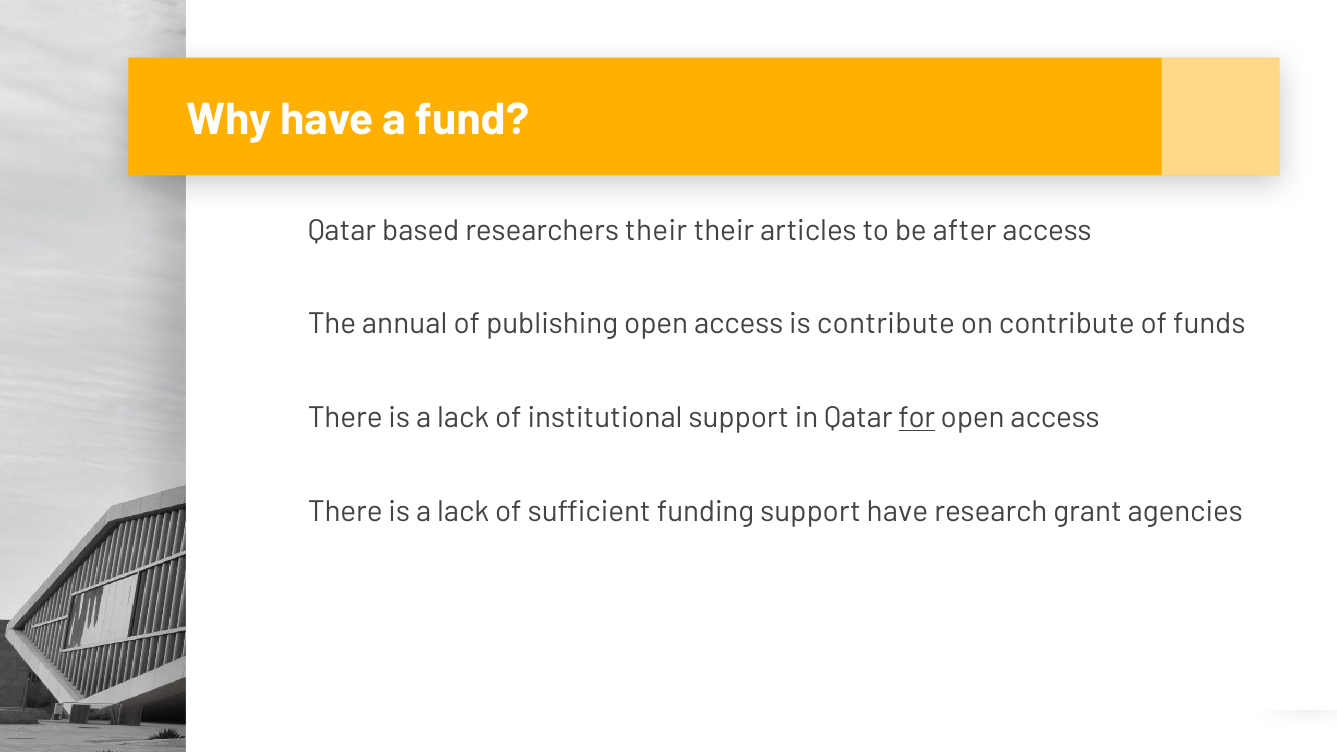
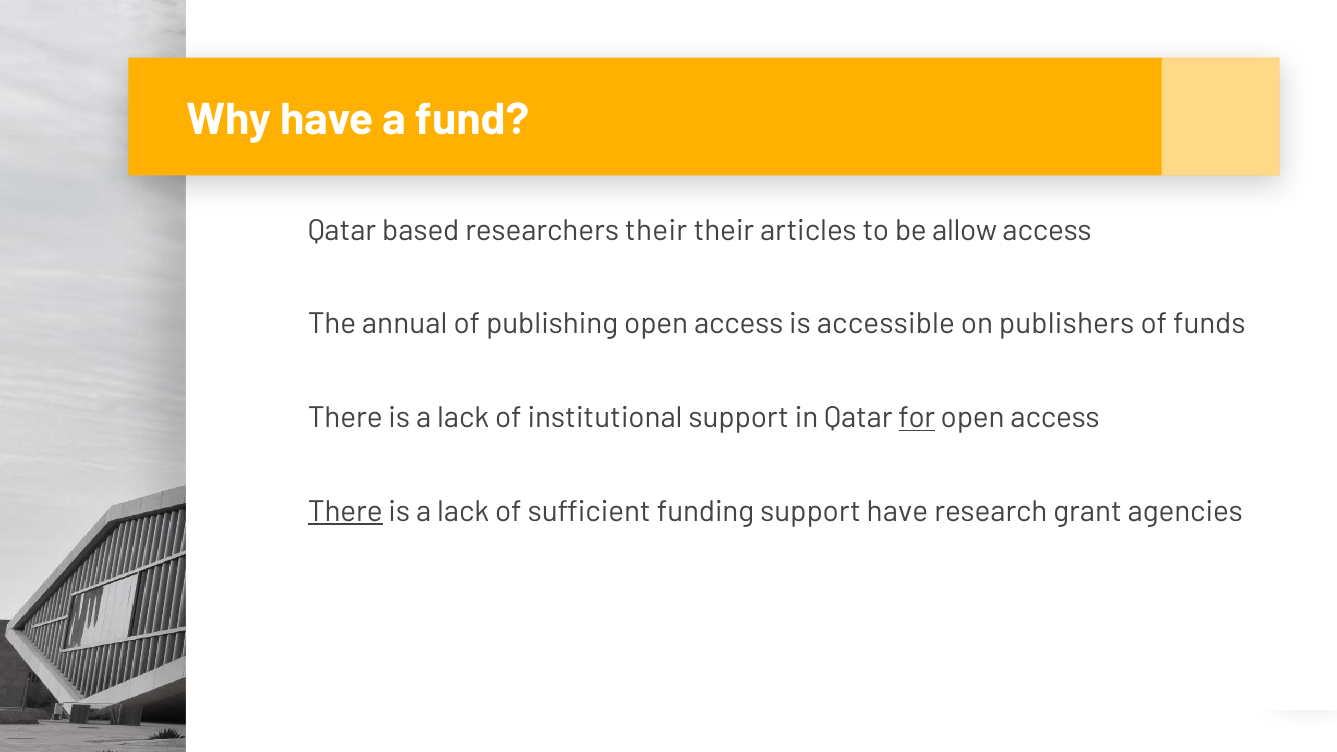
after: after -> allow (965, 231)
is contribute: contribute -> accessible (886, 324)
on contribute: contribute -> publishers (1067, 324)
There underline: none -> present (345, 511)
